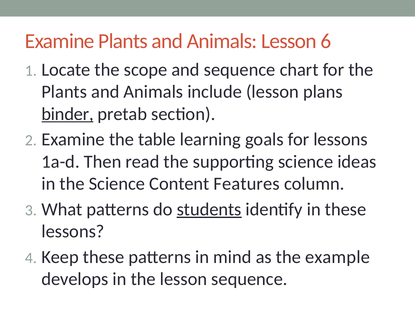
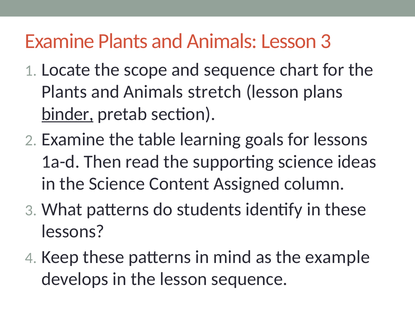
Lesson 6: 6 -> 3 (326, 41)
include: include -> stretch (215, 92)
Features: Features -> Assigned (247, 184)
students underline: present -> none (209, 210)
